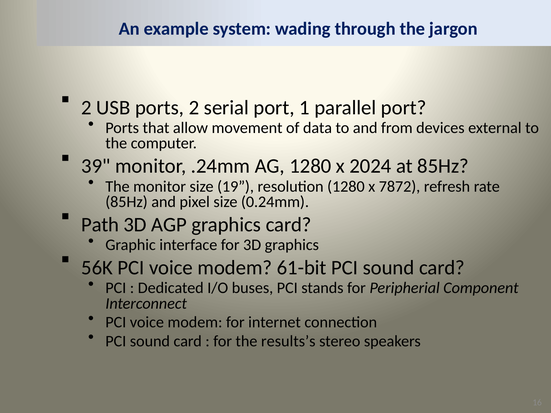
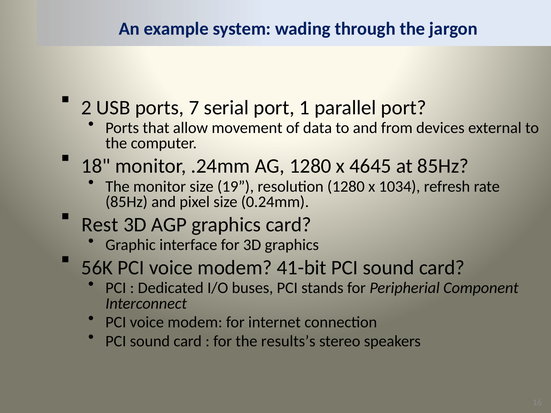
ports 2: 2 -> 7 (194, 108)
39: 39 -> 18 (96, 166)
2024: 2024 -> 4645 (370, 166)
7872: 7872 -> 1034 (400, 187)
Path: Path -> Rest (100, 225)
61-bit: 61-bit -> 41-bit (302, 268)
